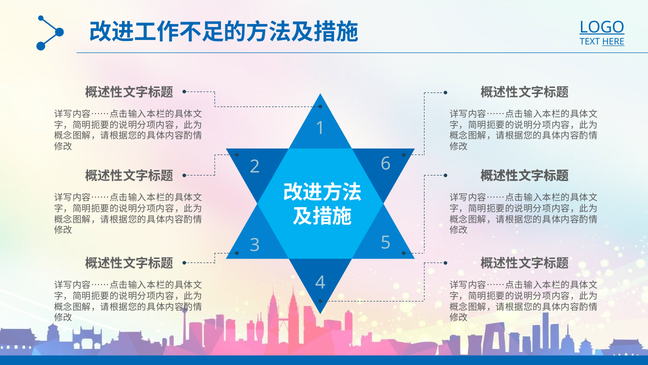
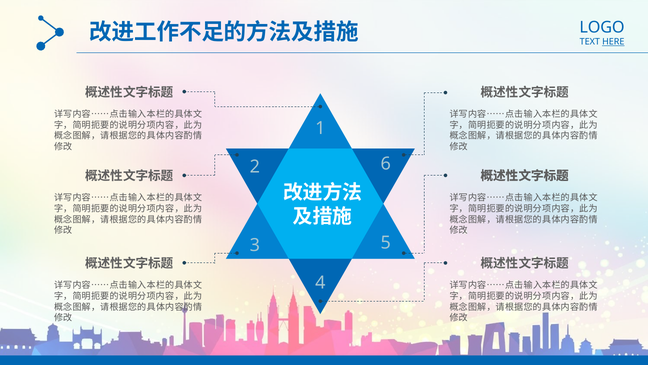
LOGO underline: present -> none (602, 27)
